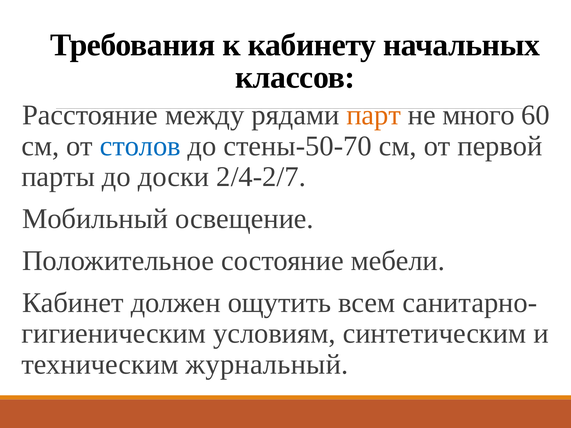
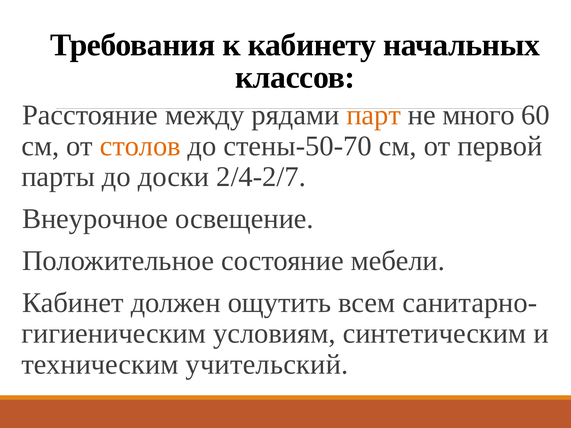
столов colour: blue -> orange (140, 146)
Мобильный: Мобильный -> Внеурочное (95, 219)
журнальный: журнальный -> учительский (267, 365)
